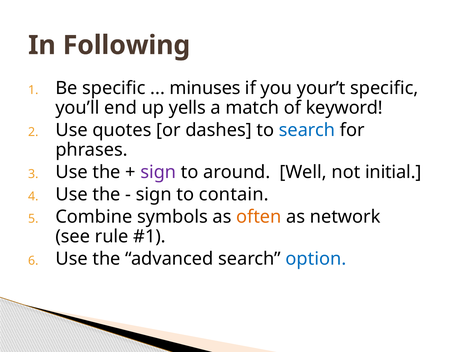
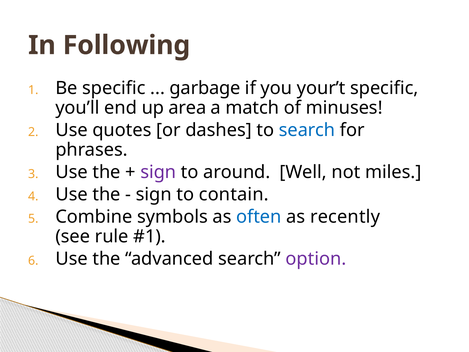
minuses: minuses -> garbage (205, 88)
yells: yells -> area (187, 108)
keyword: keyword -> minuses (344, 108)
initial: initial -> miles (393, 172)
often colour: orange -> blue (259, 217)
network: network -> recently (345, 217)
option colour: blue -> purple (316, 259)
